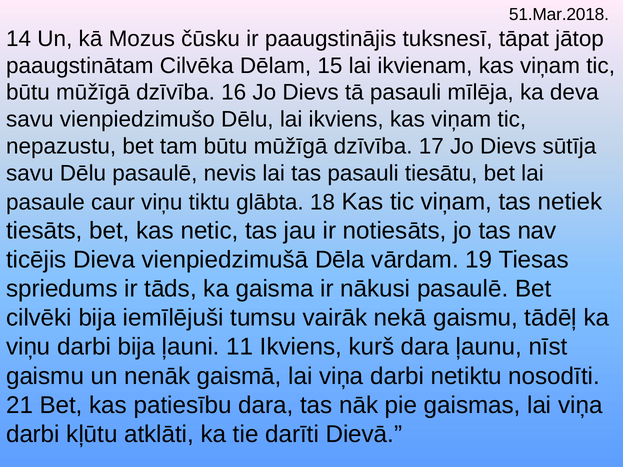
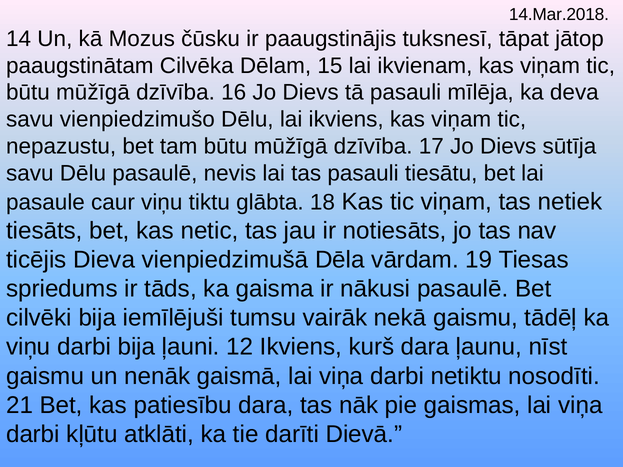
51.Mar.2018: 51.Mar.2018 -> 14.Mar.2018 (559, 15)
11: 11 -> 12 (240, 347)
